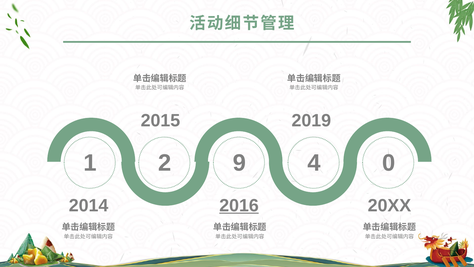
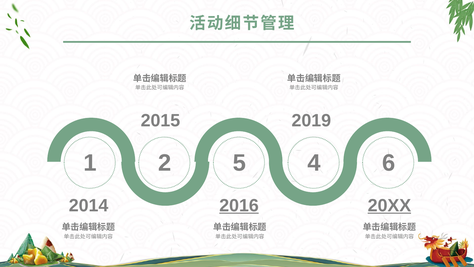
9: 9 -> 5 (239, 163)
0: 0 -> 6 (389, 163)
20XX underline: none -> present (389, 205)
